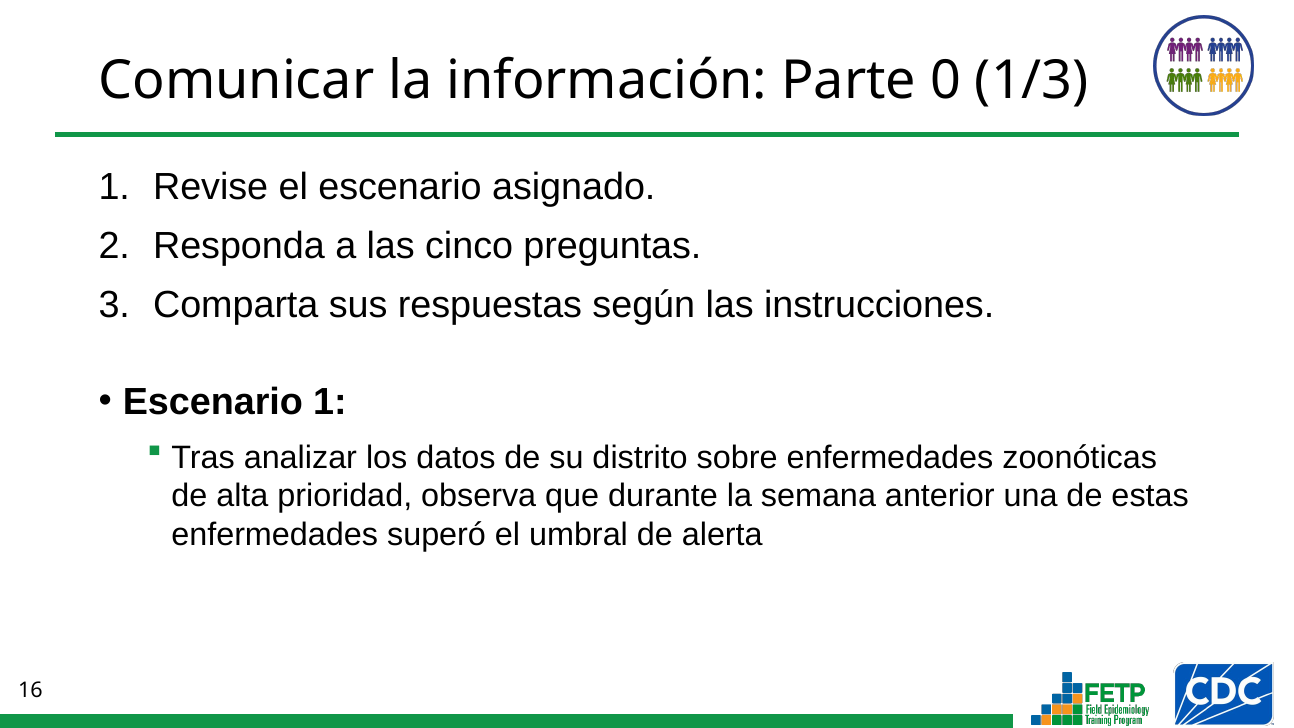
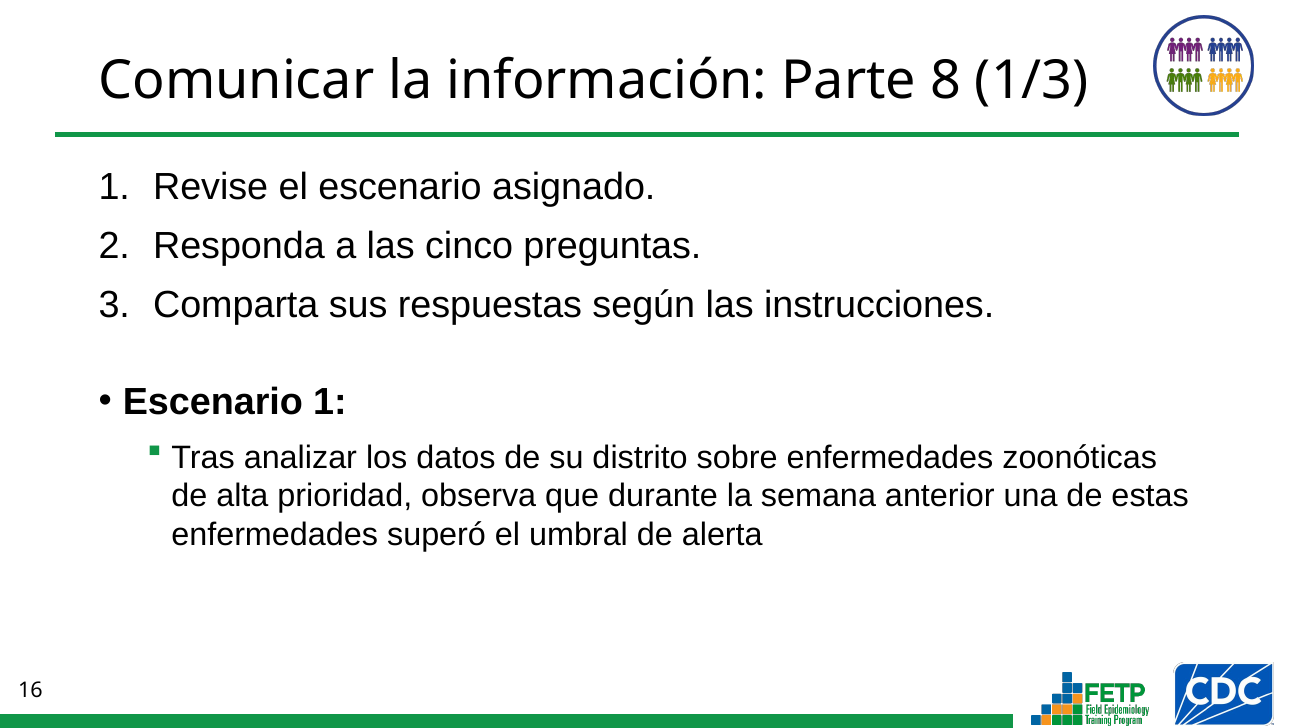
0: 0 -> 8 (946, 81)
